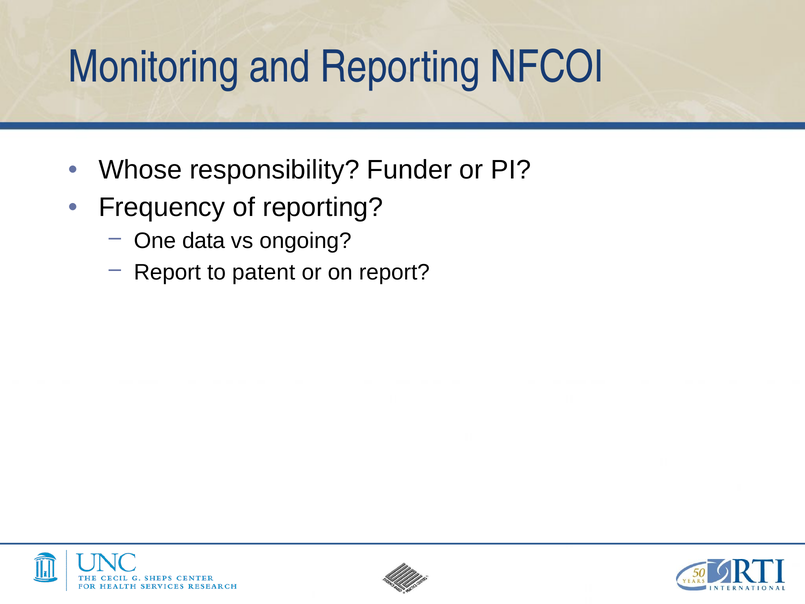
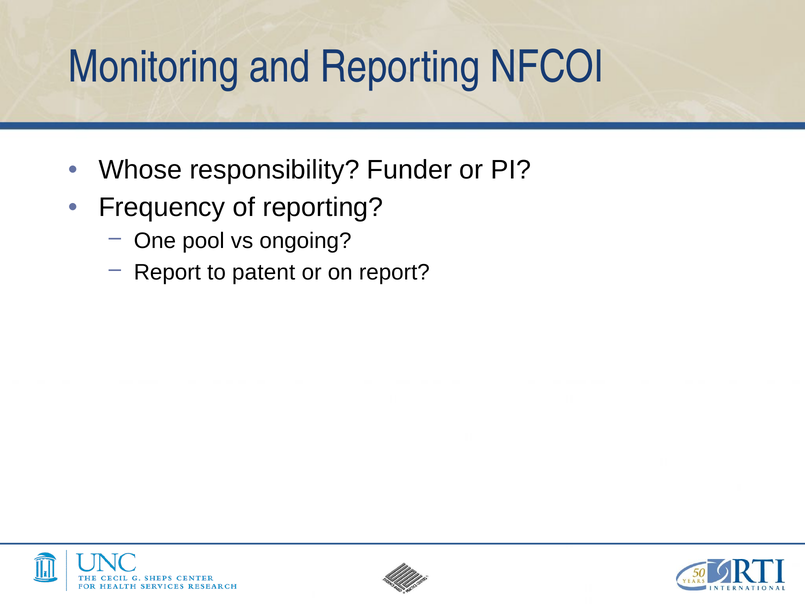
data: data -> pool (203, 241)
